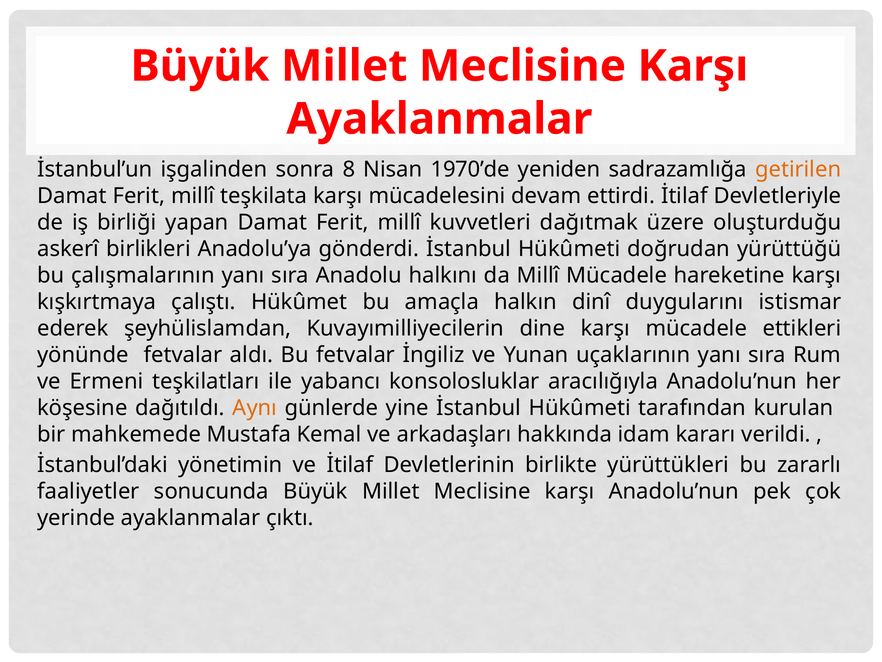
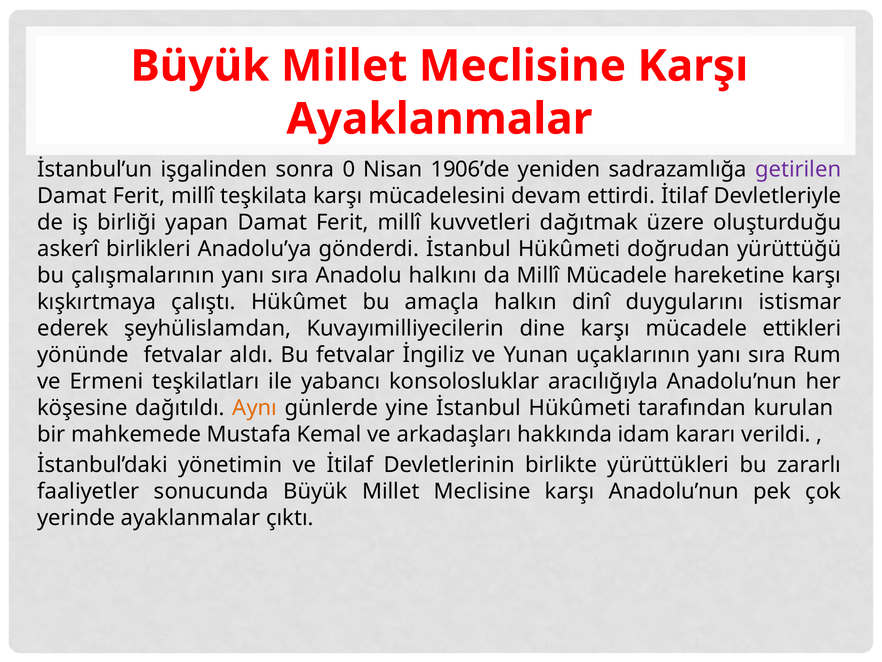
8: 8 -> 0 (349, 169)
1970’de: 1970’de -> 1906’de (470, 169)
getirilen colour: orange -> purple (798, 169)
